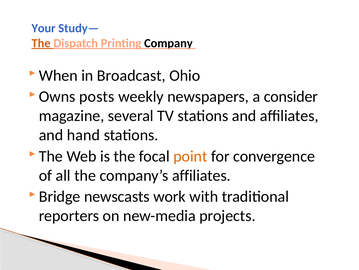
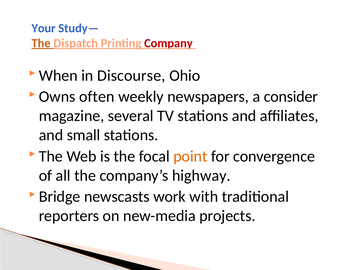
Company colour: black -> red (168, 43)
Broadcast: Broadcast -> Discourse (131, 75)
posts: posts -> often (97, 96)
hand: hand -> small (84, 135)
company’s affiliates: affiliates -> highway (201, 175)
